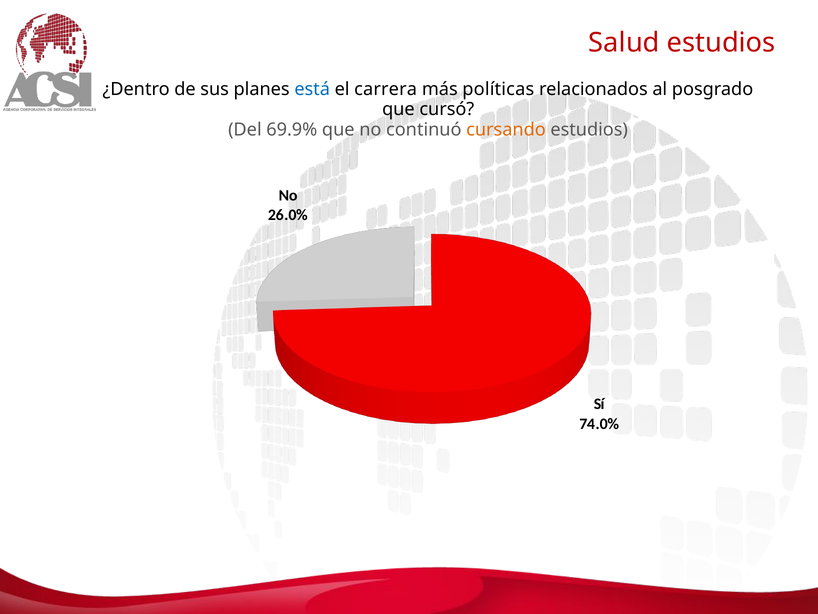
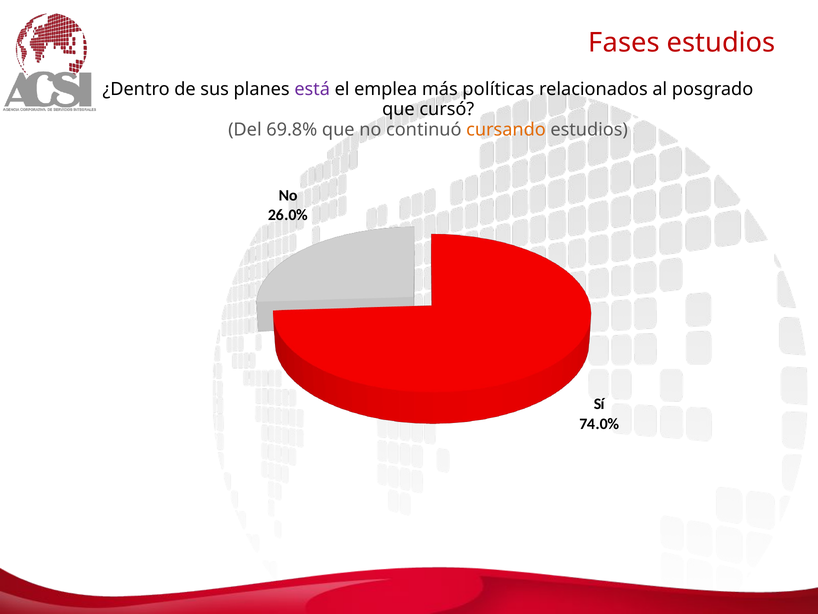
Salud: Salud -> Fases (624, 43)
está colour: blue -> purple (312, 89)
carrera: carrera -> emplea (386, 89)
69.9%: 69.9% -> 69.8% (292, 130)
